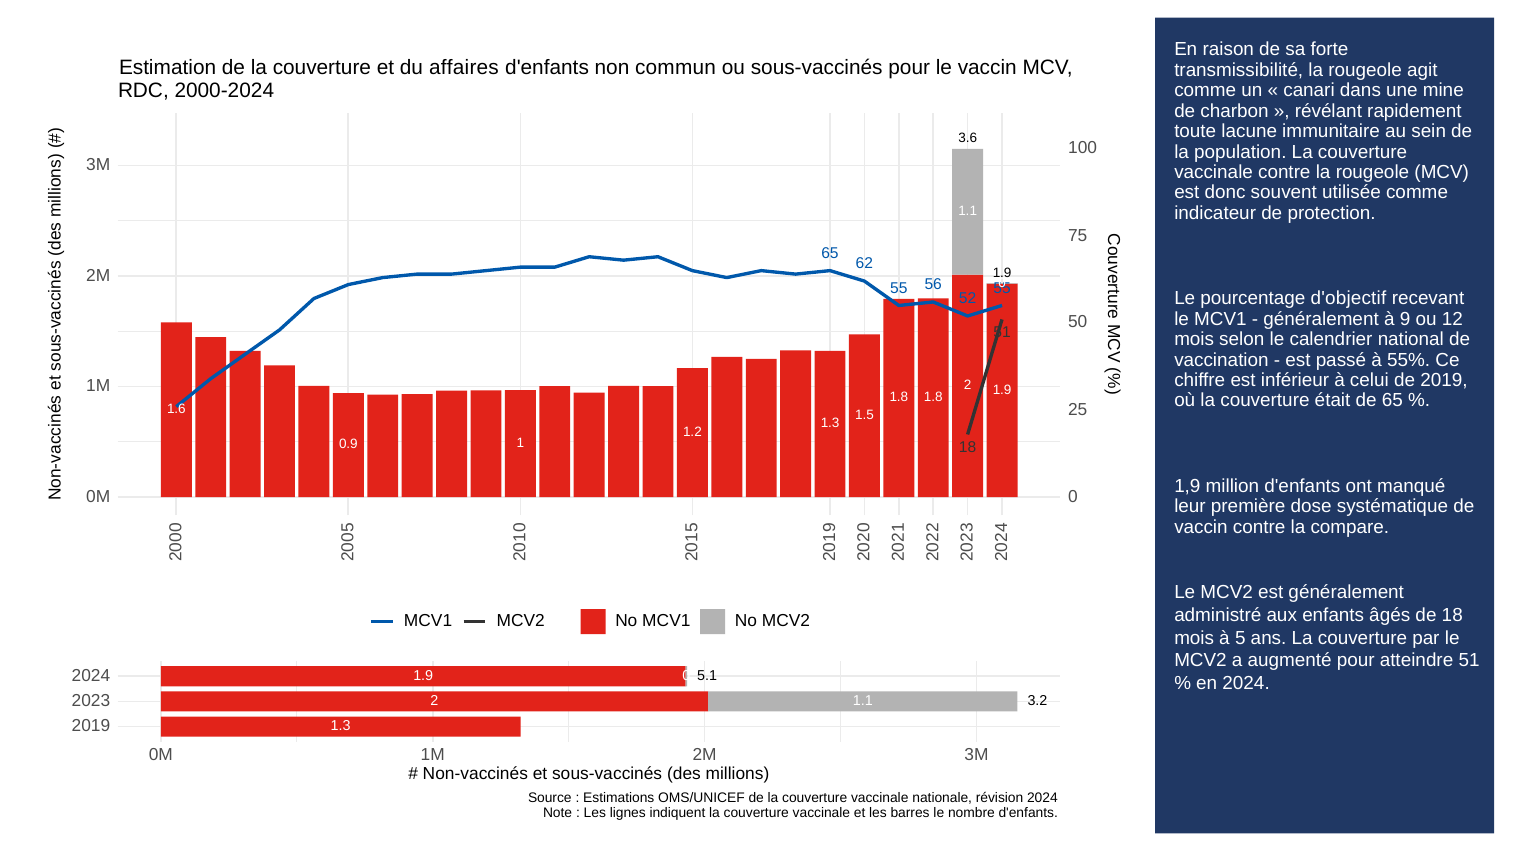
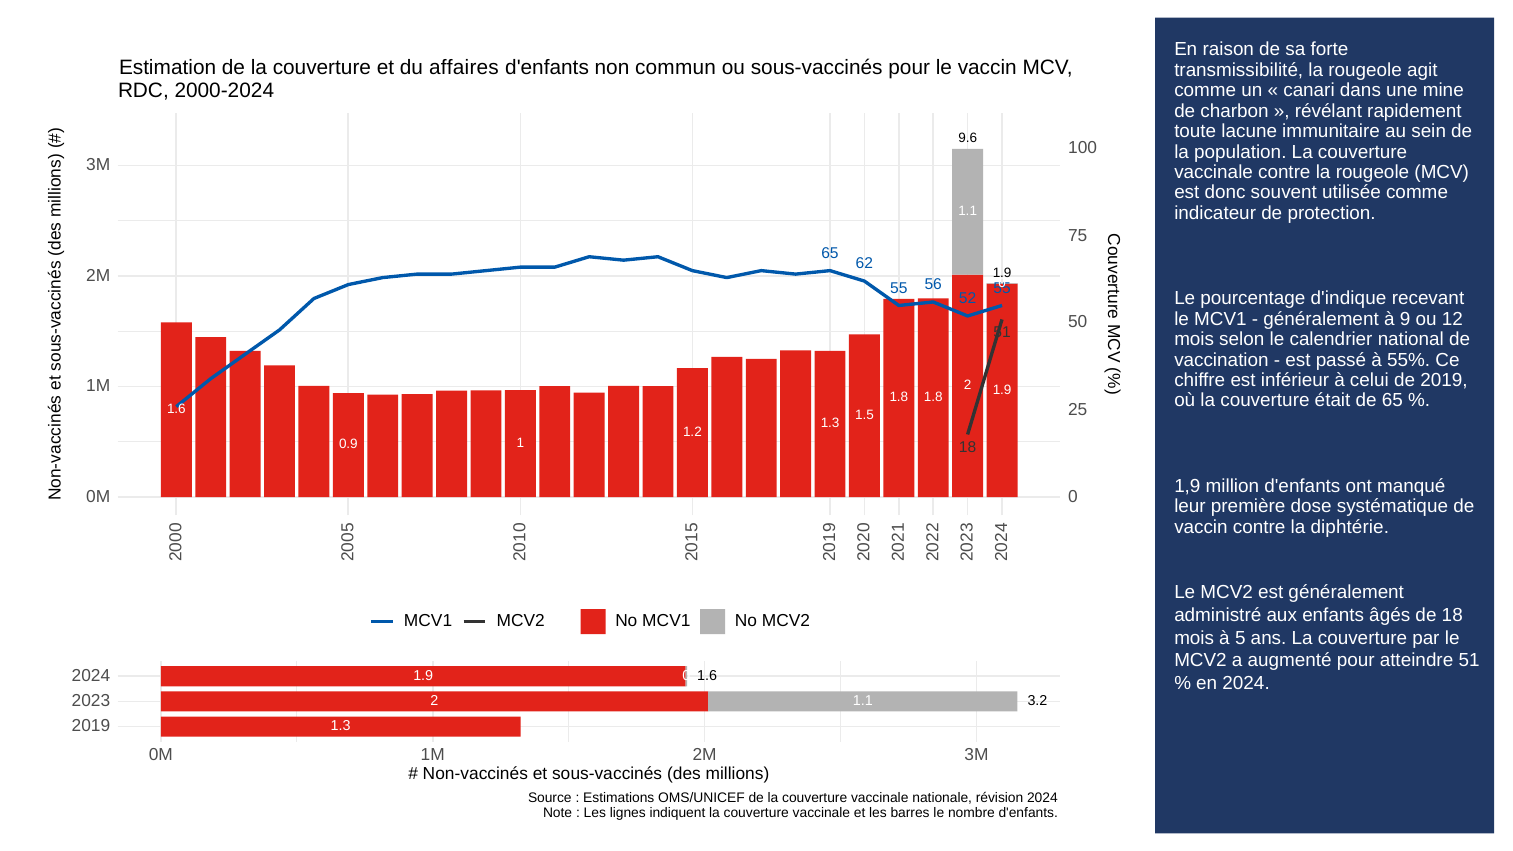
3.6: 3.6 -> 9.6 (968, 139)
d'objectif: d'objectif -> d'indique (1348, 299)
compare: compare -> diphtérie (1350, 527)
5.1: 5.1 -> 1.6 (707, 676)
